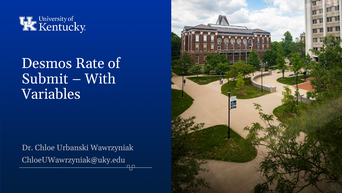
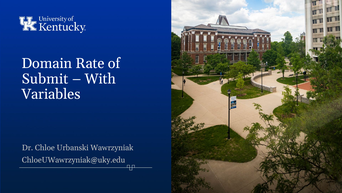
Desmos: Desmos -> Domain (47, 63)
